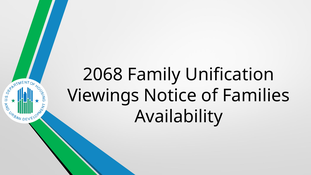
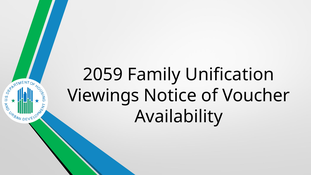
2068: 2068 -> 2059 (103, 75)
Families: Families -> Voucher (256, 96)
